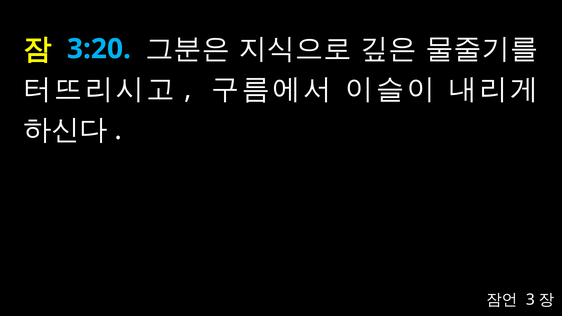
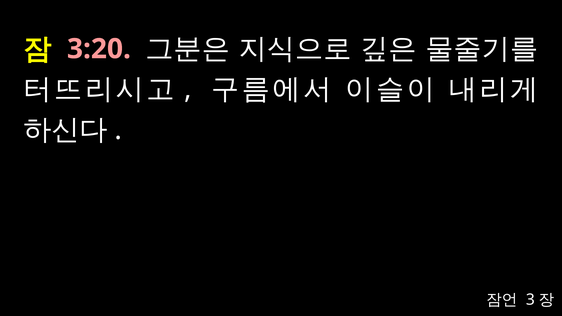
3:20 colour: light blue -> pink (99, 49)
